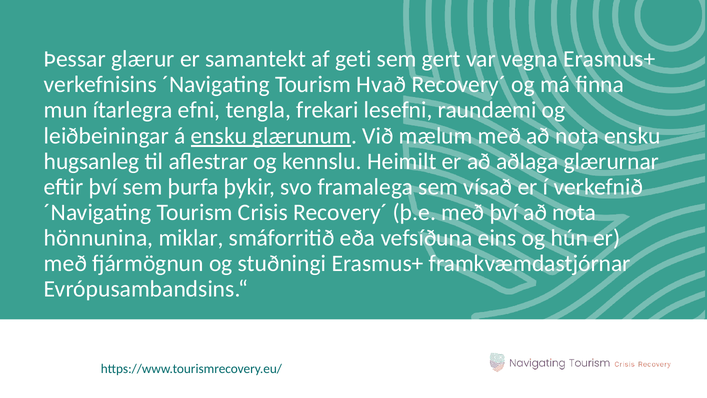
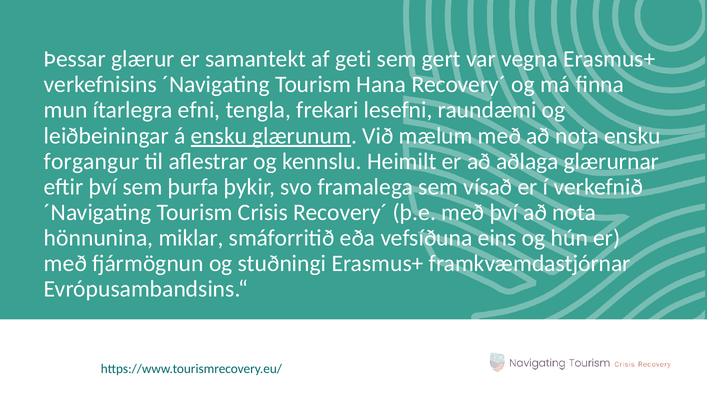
Hvað: Hvað -> Hana (381, 84)
hugsanleg: hugsanleg -> forgangur (92, 161)
